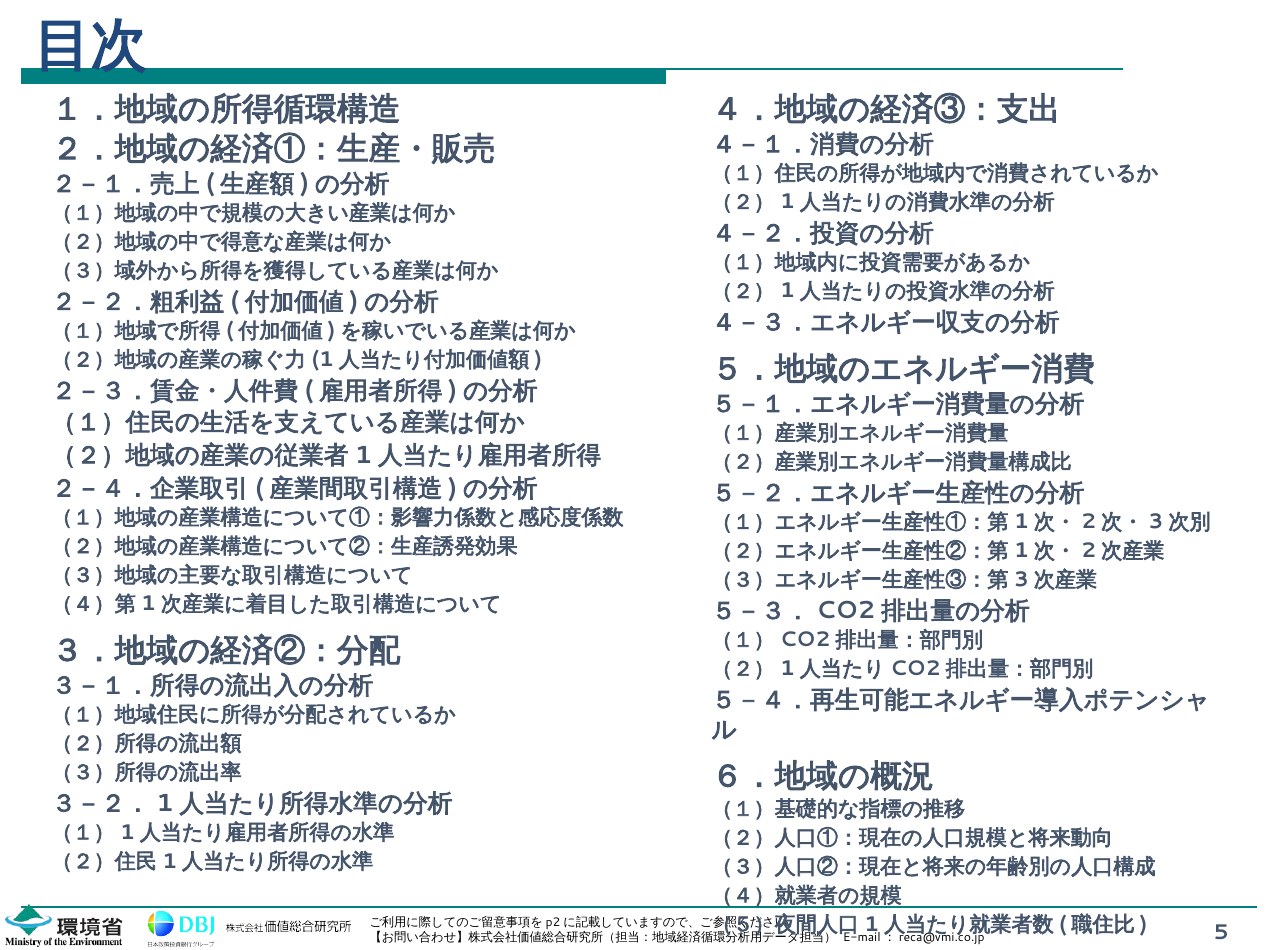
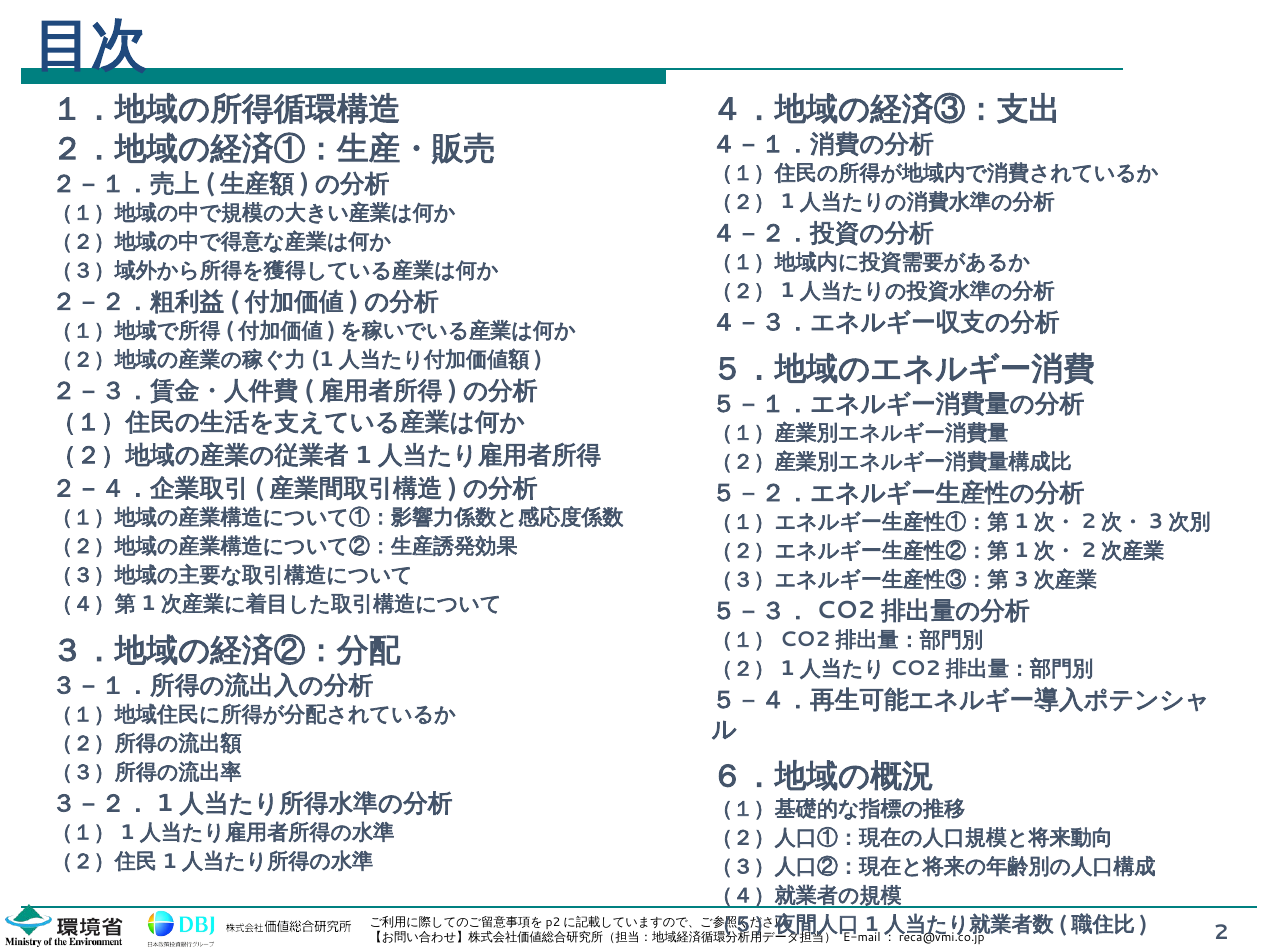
5: 5 -> 2 (1221, 932)
